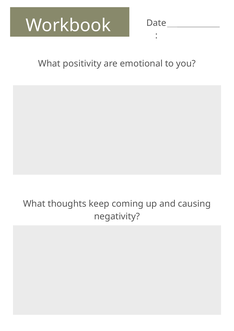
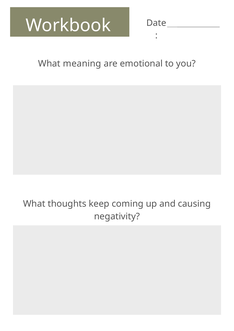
positivity: positivity -> meaning (82, 64)
